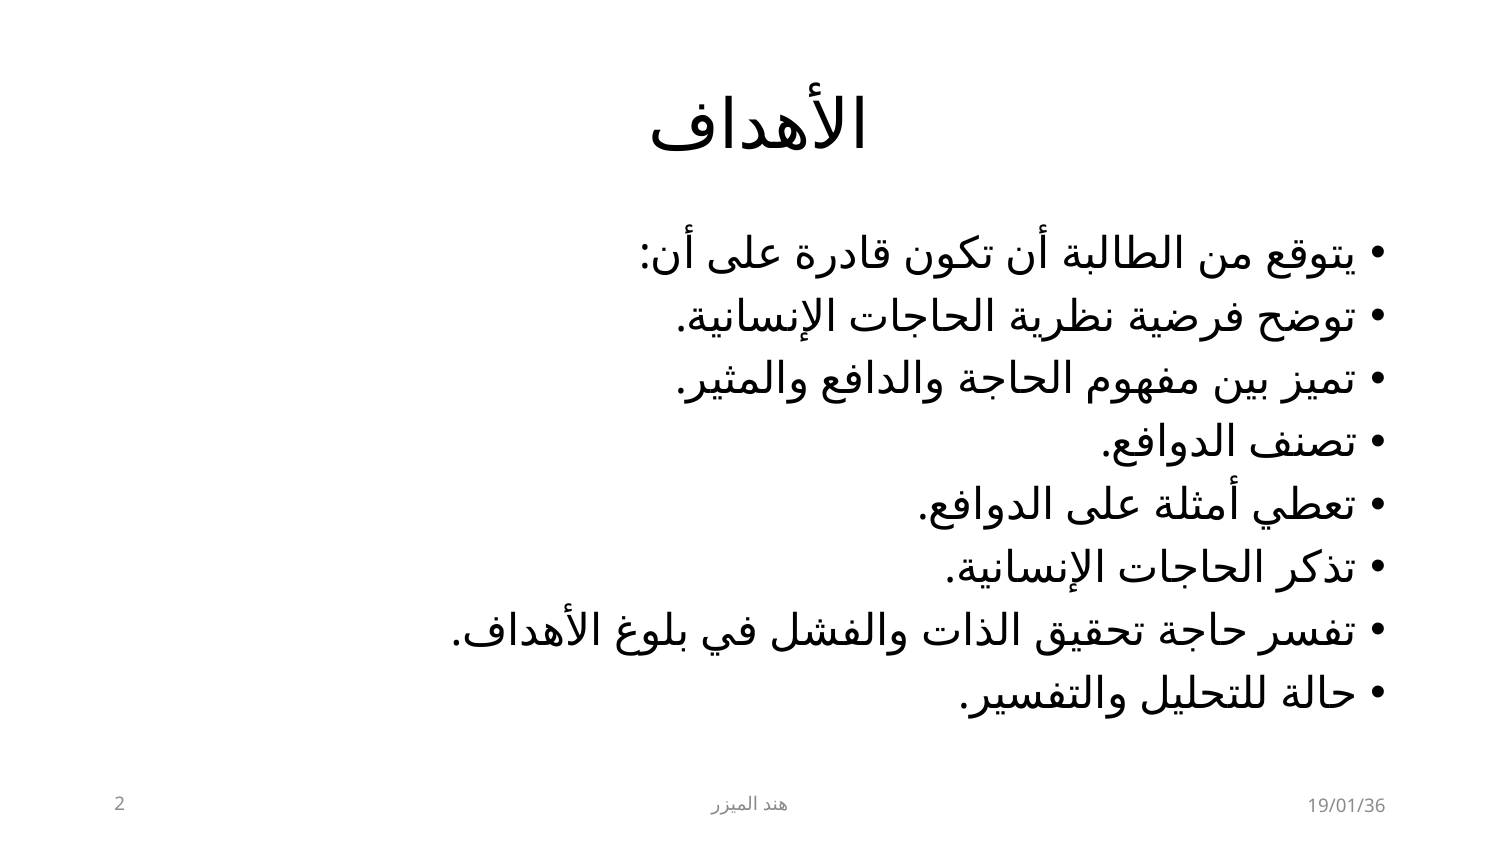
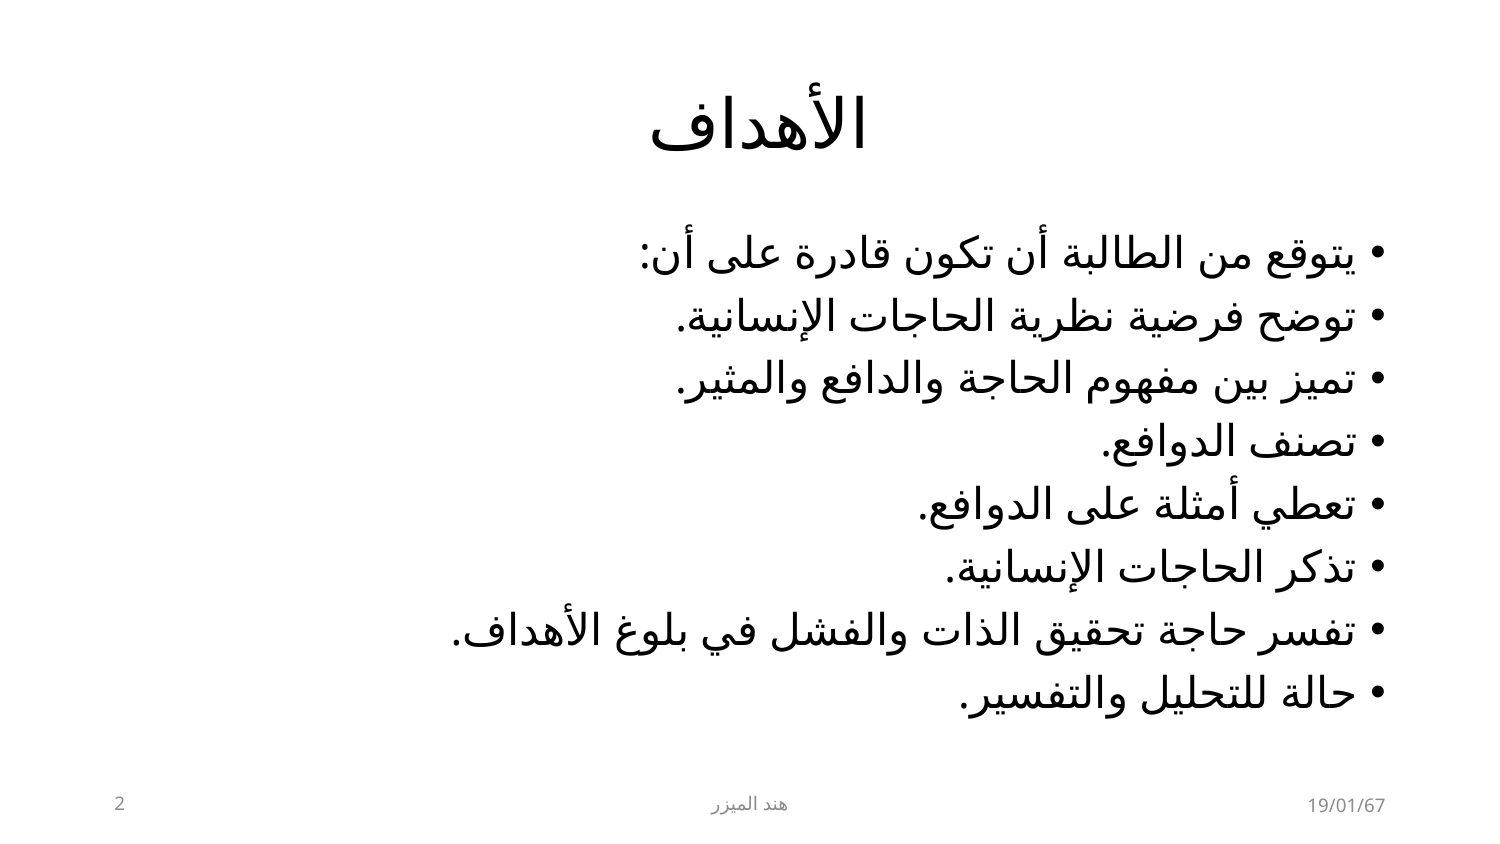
19/01/36: 19/01/36 -> 19/01/67 (1347, 806)
